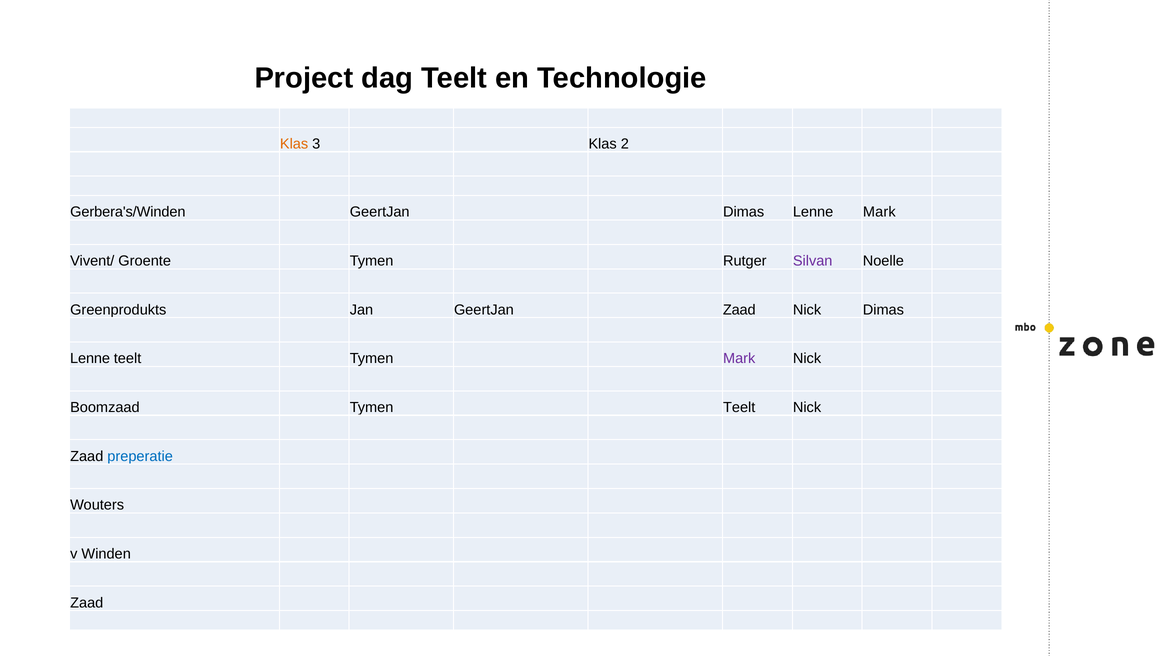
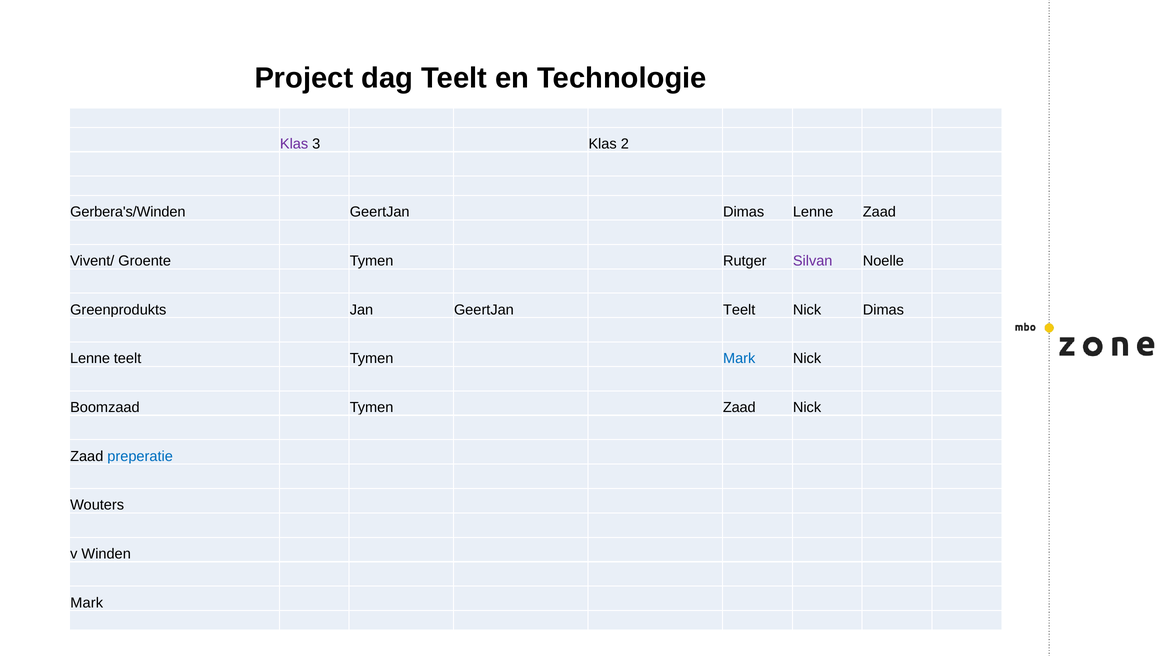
Klas colour: orange -> purple (294, 144)
Lenne Mark: Mark -> Zaad (879, 212)
GeertJan Zaad: Zaad -> Teelt (739, 310)
Mark colour: purple -> blue (739, 358)
Tymen Teelt: Teelt -> Zaad (739, 407)
Zaad: Zaad -> Mark (87, 603)
